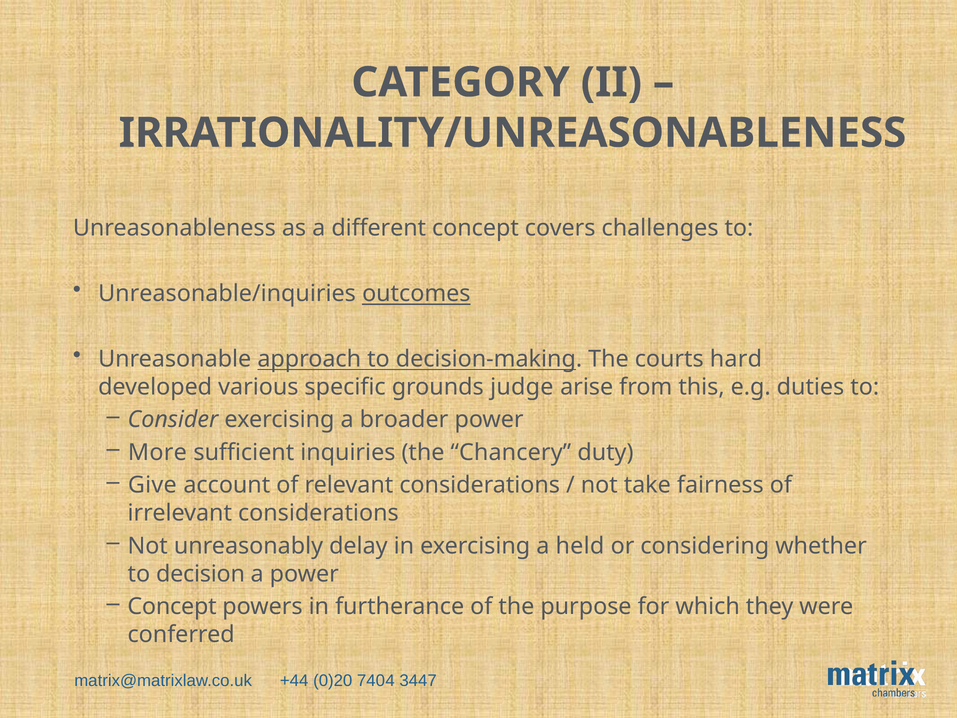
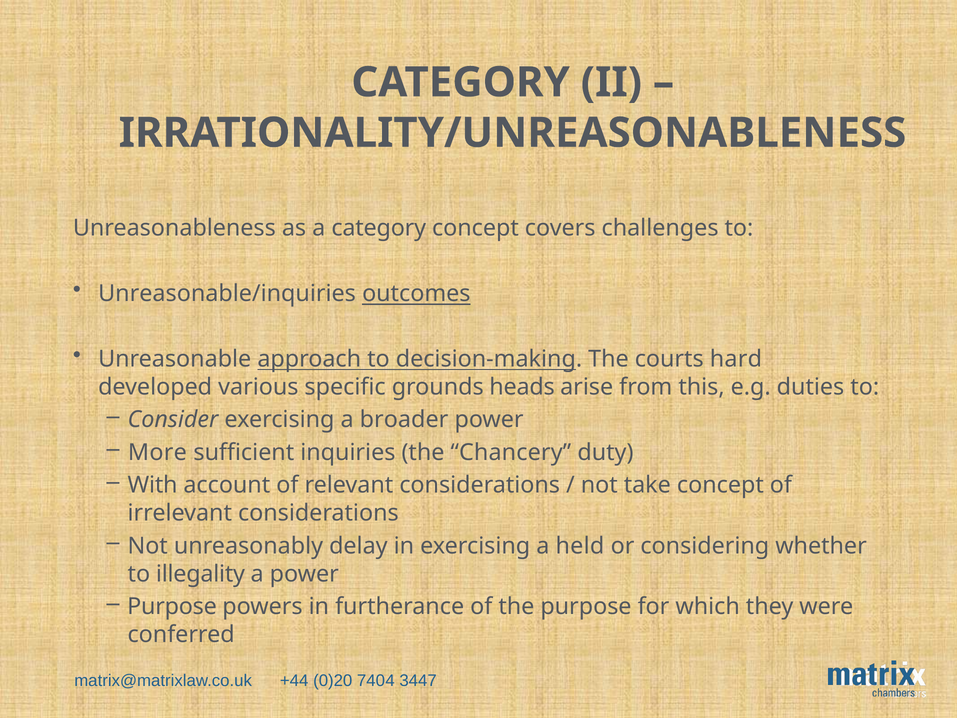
a different: different -> category (379, 228)
judge: judge -> heads (522, 387)
Give: Give -> With (153, 485)
take fairness: fairness -> concept (720, 485)
decision: decision -> illegality (200, 574)
Concept: Concept -> Purpose (172, 606)
